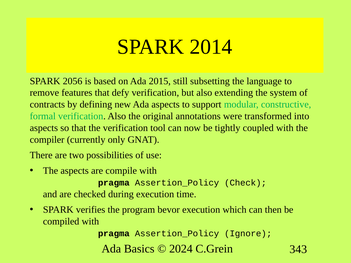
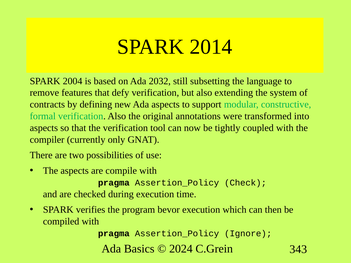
2056: 2056 -> 2004 (73, 81)
2015: 2015 -> 2032 (160, 81)
